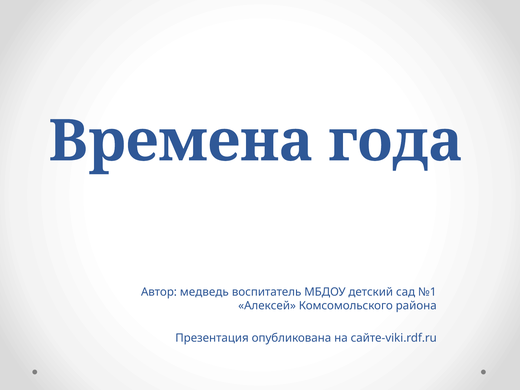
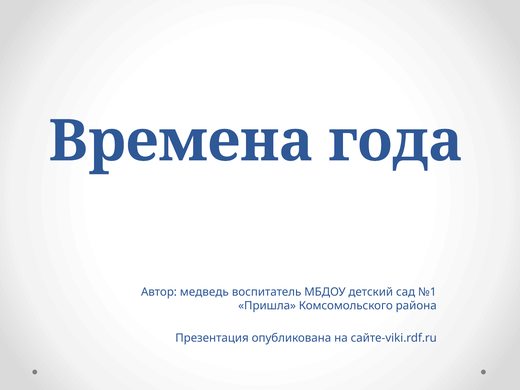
Алексей: Алексей -> Пришла (267, 306)
